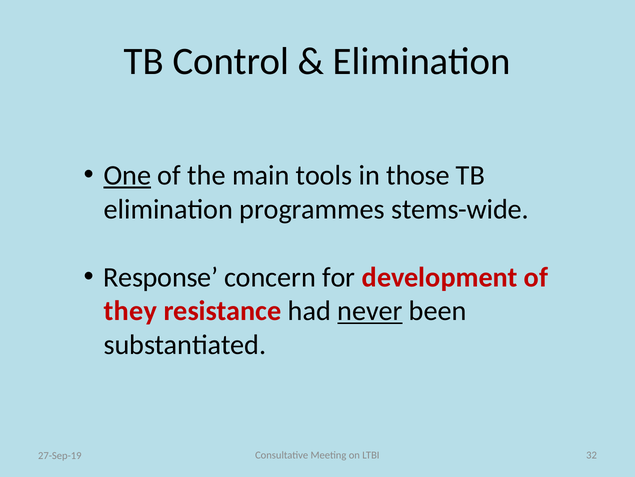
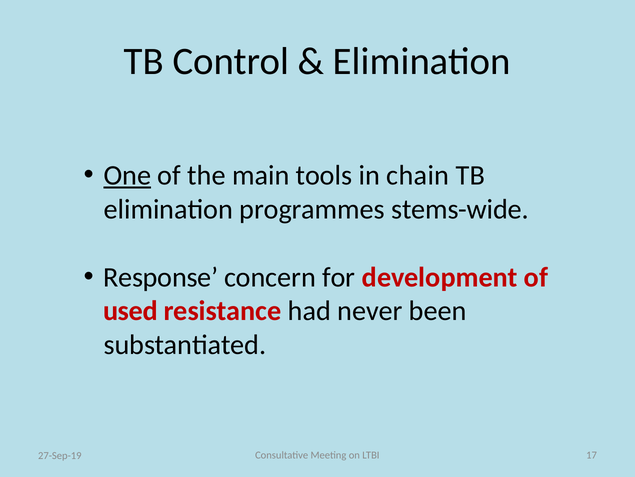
those: those -> chain (418, 175)
they: they -> used (131, 311)
never underline: present -> none (370, 311)
32: 32 -> 17 (592, 455)
